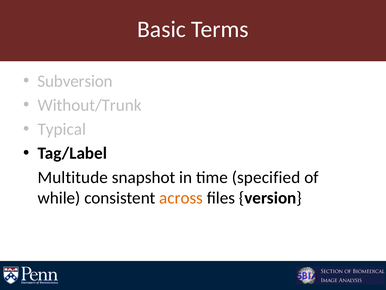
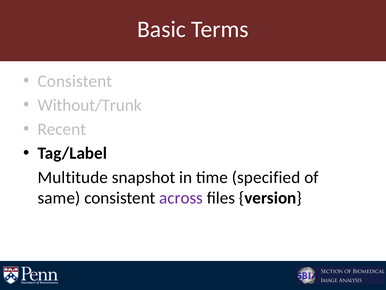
Subversion: Subversion -> Consistent (75, 81)
Typical: Typical -> Recent (62, 129)
while: while -> same (59, 198)
across colour: orange -> purple (181, 198)
